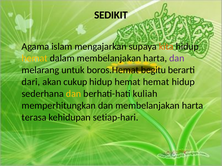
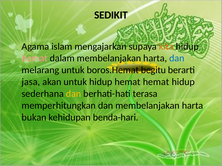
hemat colour: yellow -> pink (35, 58)
dan colour: purple -> blue (177, 58)
dari: dari -> jasa (31, 82)
akan cukup: cukup -> untuk (75, 82)
kuliah: kuliah -> terasa (145, 94)
terasa: terasa -> bukan (34, 118)
setiap-hari: setiap-hari -> benda-hari (116, 118)
